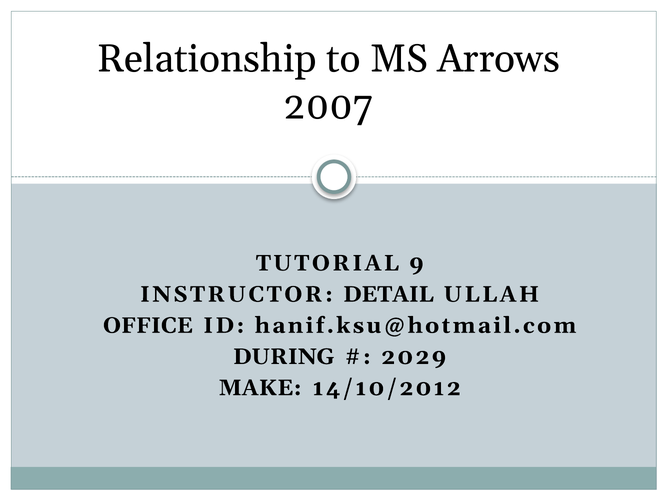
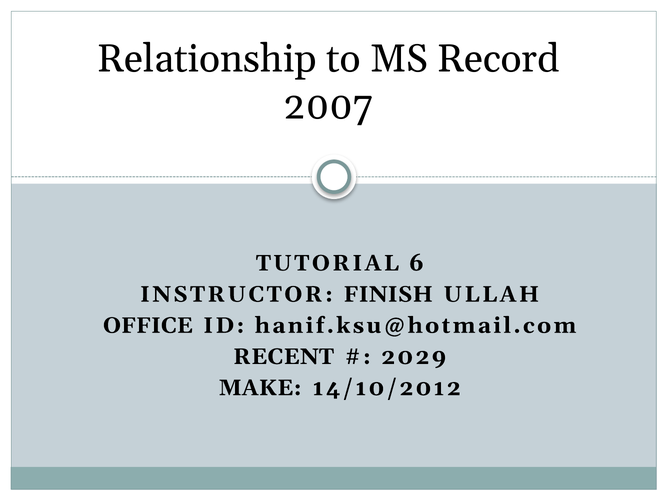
Arrows: Arrows -> Record (498, 59)
9: 9 -> 6 (416, 263)
DETAIL: DETAIL -> FINISH (388, 294)
DURING: DURING -> RECENT (284, 357)
